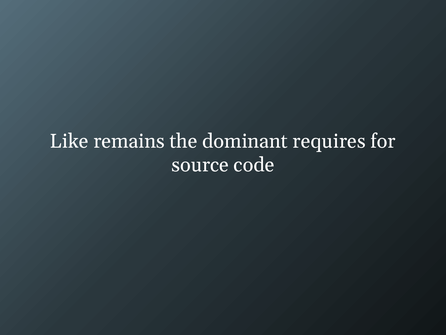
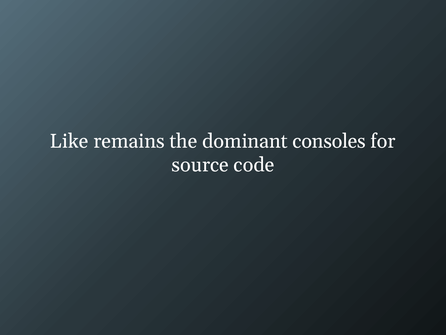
requires: requires -> consoles (329, 141)
